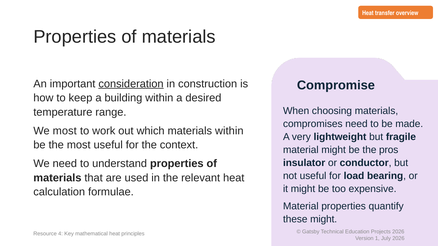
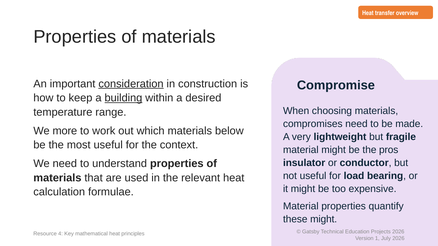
building underline: none -> present (123, 98)
We most: most -> more (65, 131)
materials within: within -> below (229, 131)
